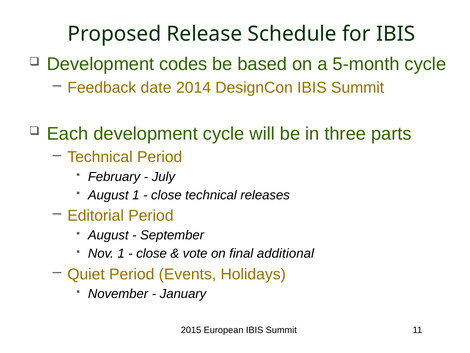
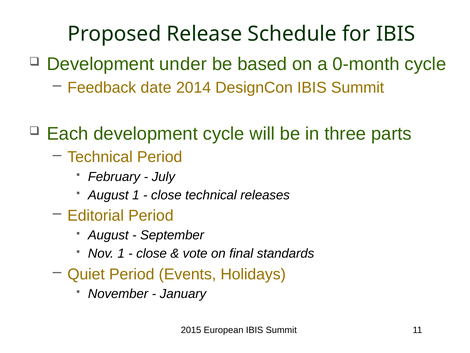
codes: codes -> under (183, 64)
5-month: 5-month -> 0-month (366, 64)
additional: additional -> standards (286, 253)
